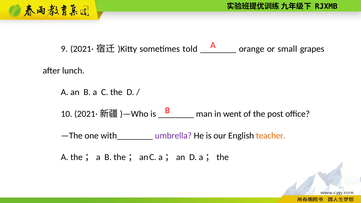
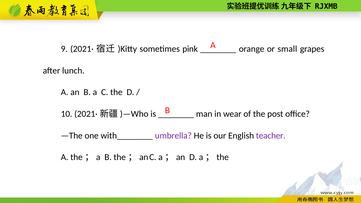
told: told -> pink (190, 49)
went: went -> wear (232, 114)
teacher colour: orange -> purple (271, 136)
